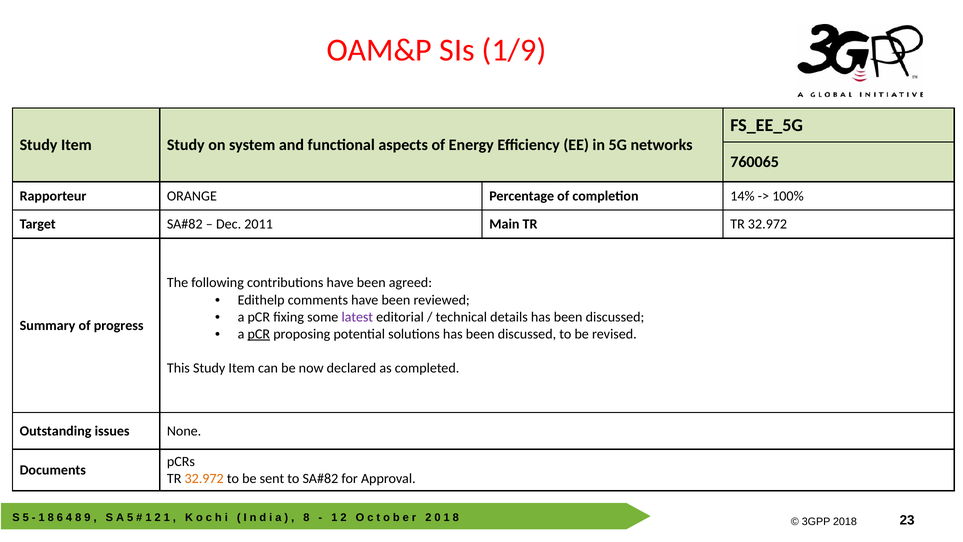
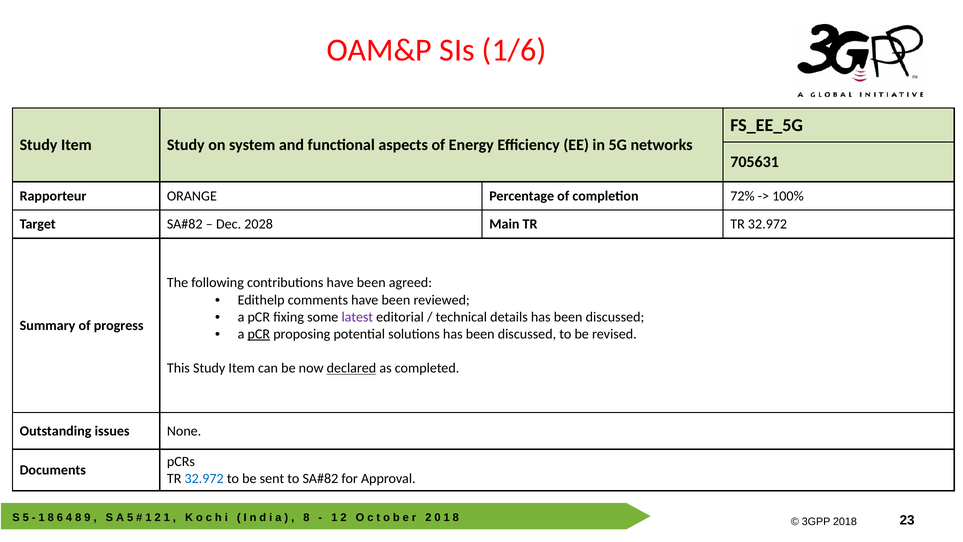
1/9: 1/9 -> 1/6 (514, 50)
760065: 760065 -> 705631 (755, 162)
14%: 14% -> 72% (742, 196)
2011: 2011 -> 2028 (259, 224)
declared underline: none -> present (351, 368)
32.972 colour: orange -> blue (204, 478)
